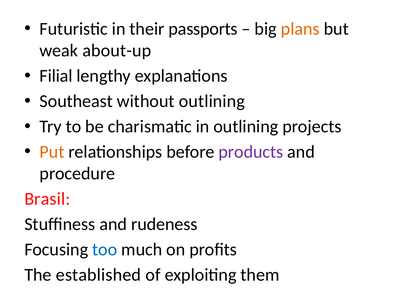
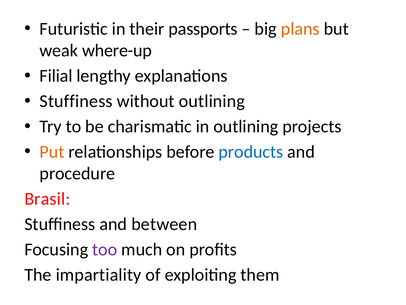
about-up: about-up -> where-up (117, 51)
Southeast: Southeast -> Stuffiness (76, 101)
products colour: purple -> blue (251, 152)
rudeness: rudeness -> between (164, 224)
too colour: blue -> purple (105, 249)
established: established -> impartiality (99, 275)
